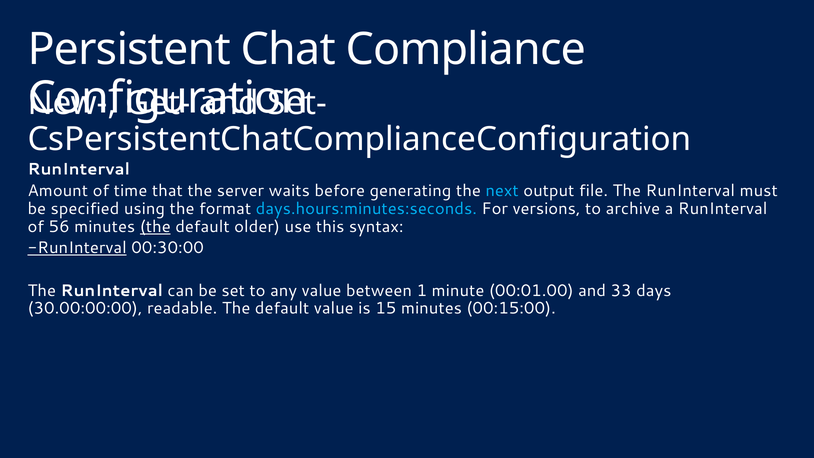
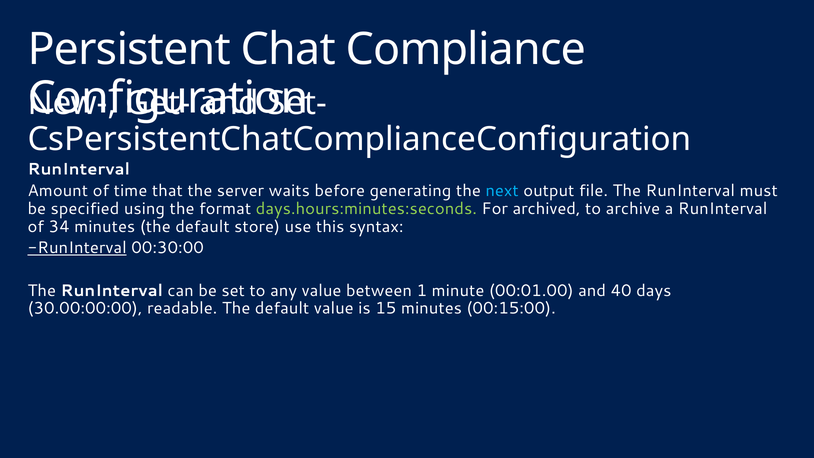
days.hours:minutes:seconds colour: light blue -> light green (366, 209)
versions: versions -> archived (547, 209)
56: 56 -> 34 (59, 227)
the underline: present -> none (155, 227)
older: older -> store (257, 227)
33: 33 -> 40 (621, 290)
